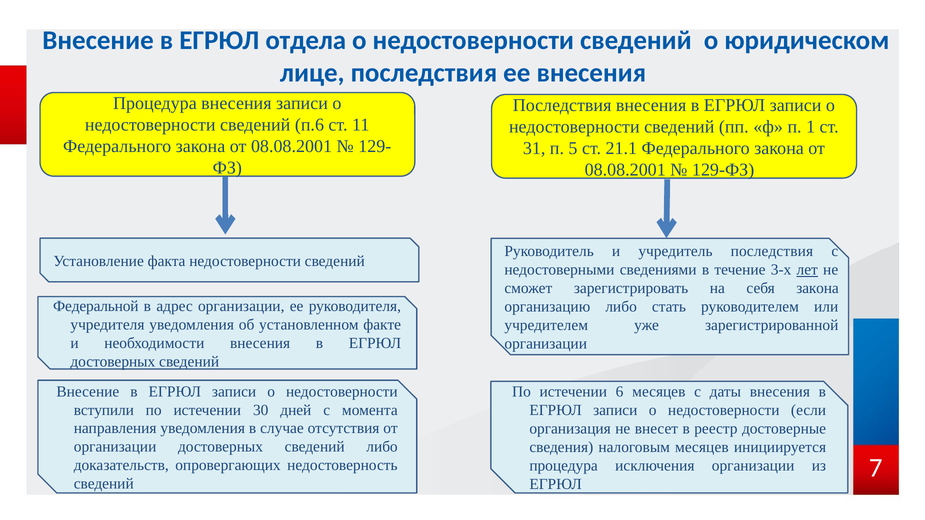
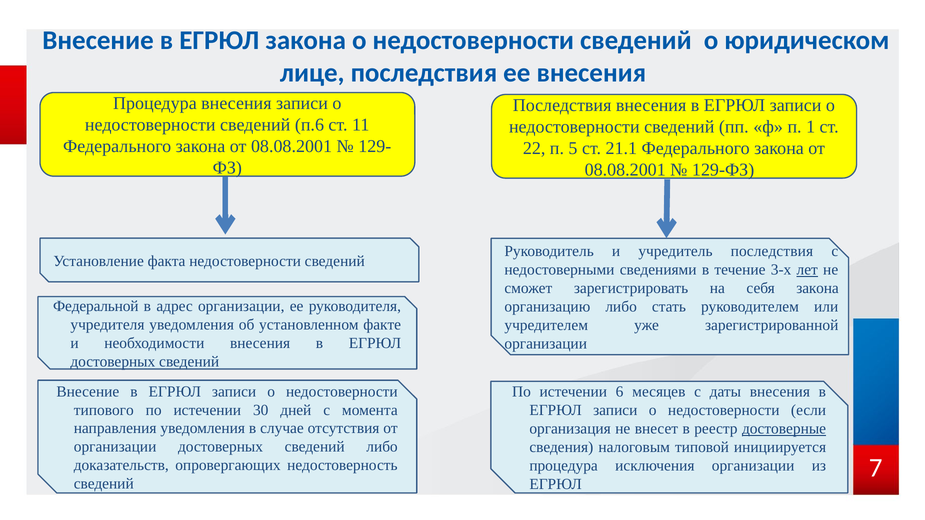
ЕГРЮЛ отдела: отдела -> закона (306, 41)
31: 31 -> 22 (534, 148)
вступили: вступили -> типового (104, 410)
достоверные underline: none -> present (784, 429)
налоговым месяцев: месяцев -> типовой (702, 448)
